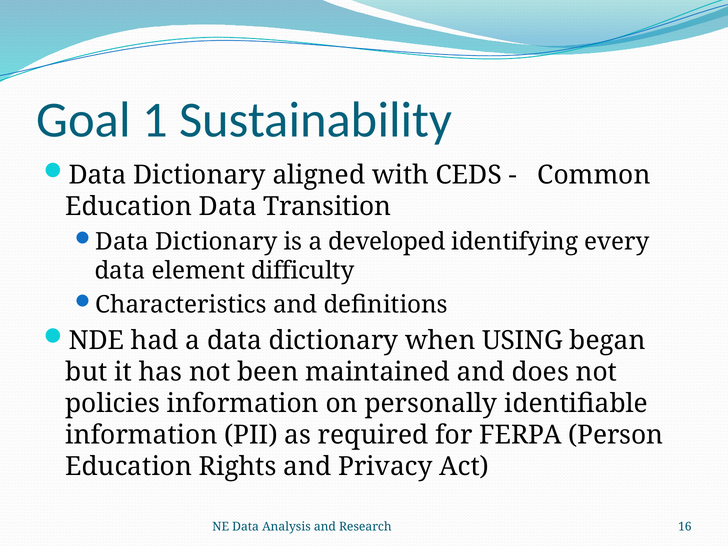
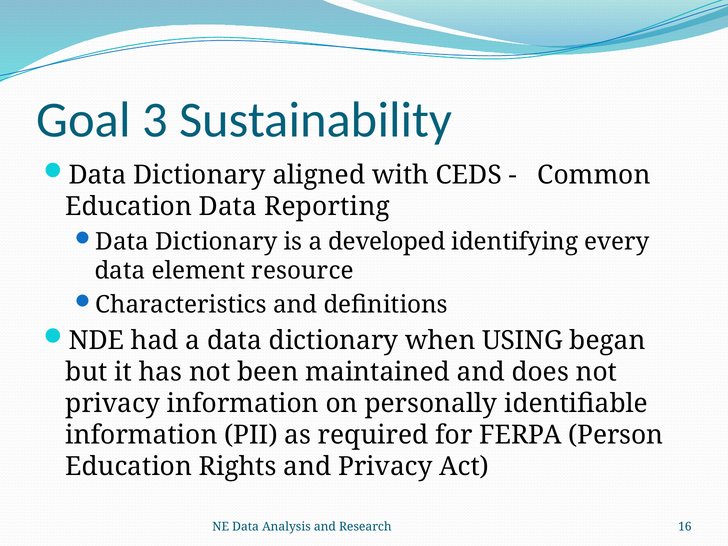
1: 1 -> 3 (155, 120)
Transition: Transition -> Reporting (327, 207)
difficulty: difficulty -> resource (303, 271)
policies: policies -> privacy (113, 404)
